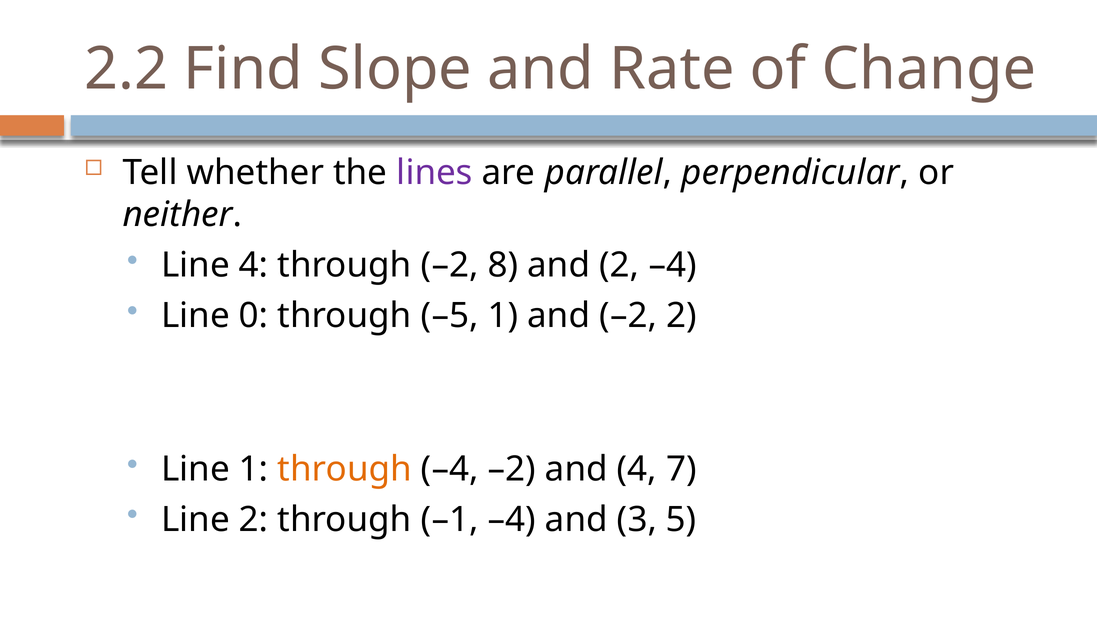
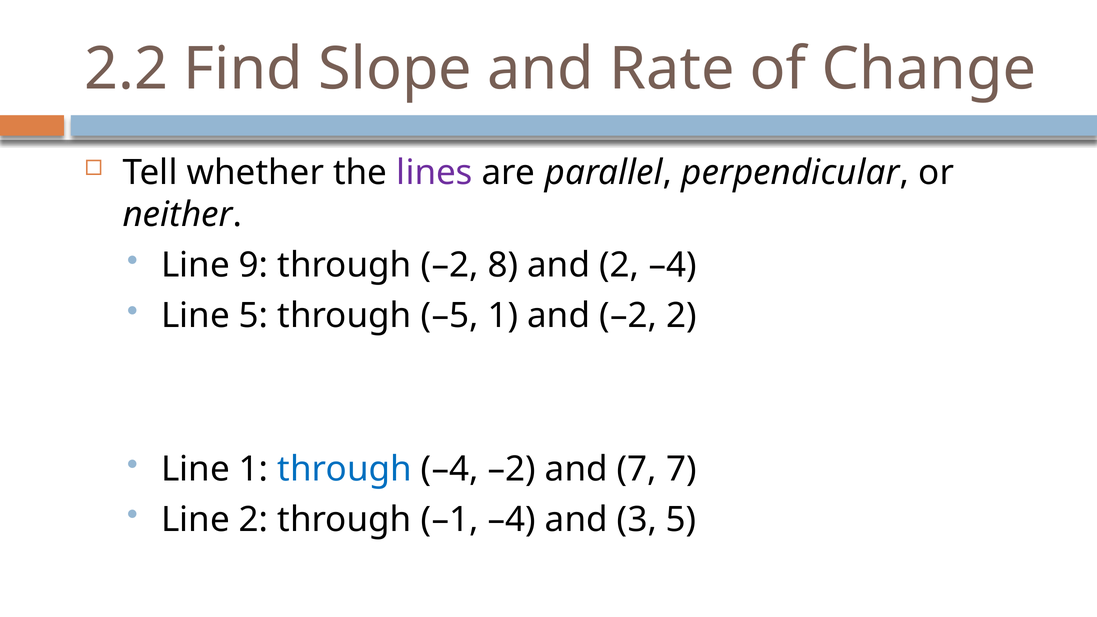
Line 4: 4 -> 9 (254, 265)
Line 0: 0 -> 5 (254, 316)
through colour: orange -> blue (345, 469)
and 4: 4 -> 7 (637, 469)
